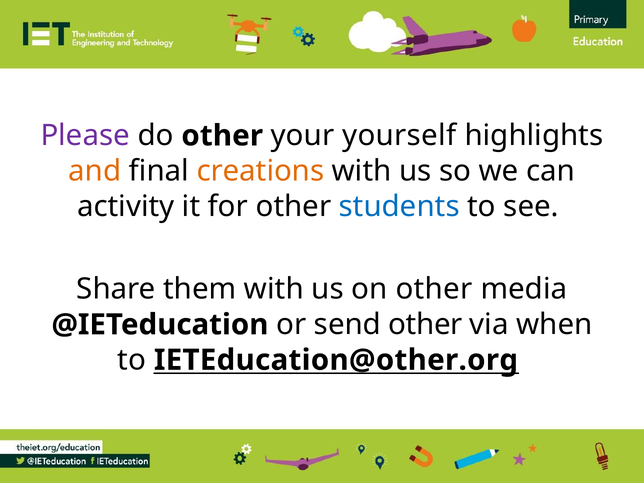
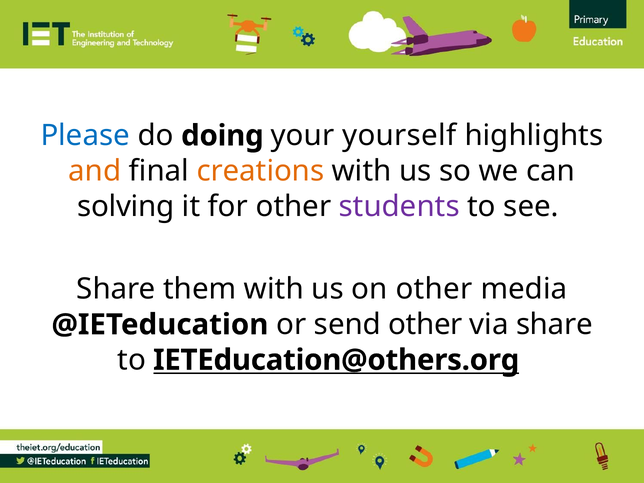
Please colour: purple -> blue (85, 136)
do other: other -> doing (222, 136)
activity: activity -> solving (126, 207)
students colour: blue -> purple (399, 207)
via when: when -> share (554, 325)
IETEducation@other.org: IETEducation@other.org -> IETEducation@others.org (336, 360)
